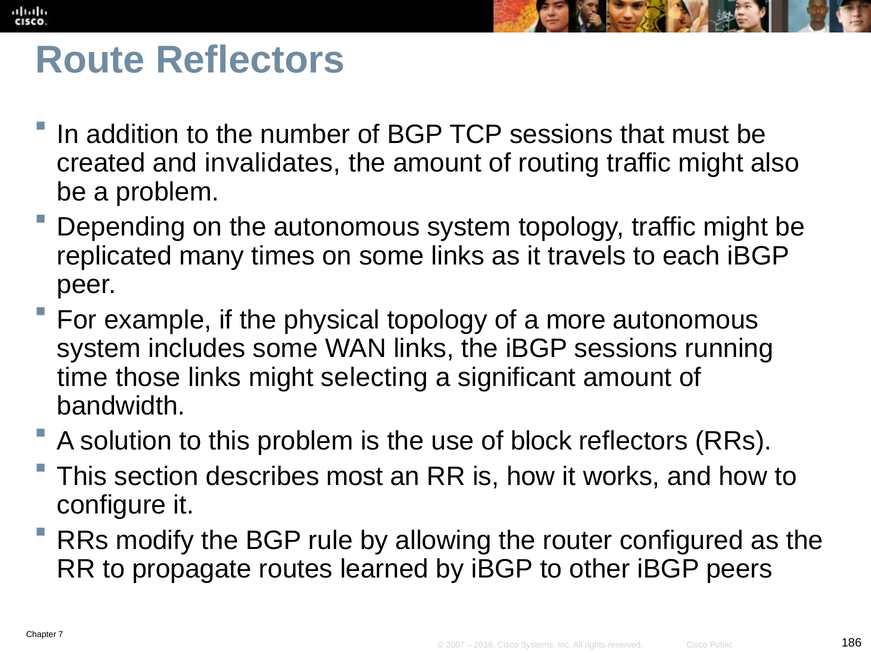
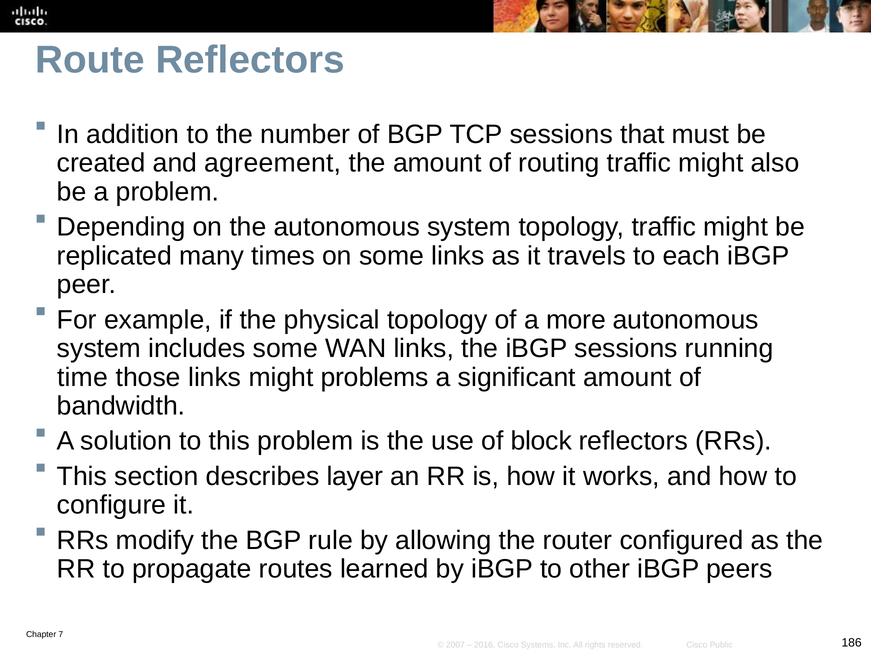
invalidates: invalidates -> agreement (273, 163)
selecting: selecting -> problems (375, 377)
most: most -> layer (355, 477)
